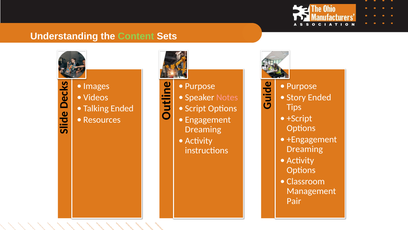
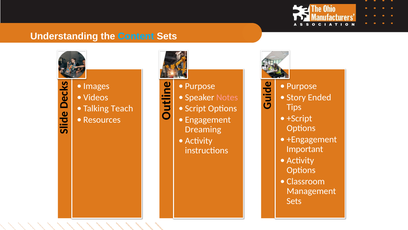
Content colour: light green -> light blue (136, 36)
Talking Ended: Ended -> Teach (122, 108)
Dreaming: Dreaming -> Important (305, 149)
Pair: Pair -> Sets (294, 201)
